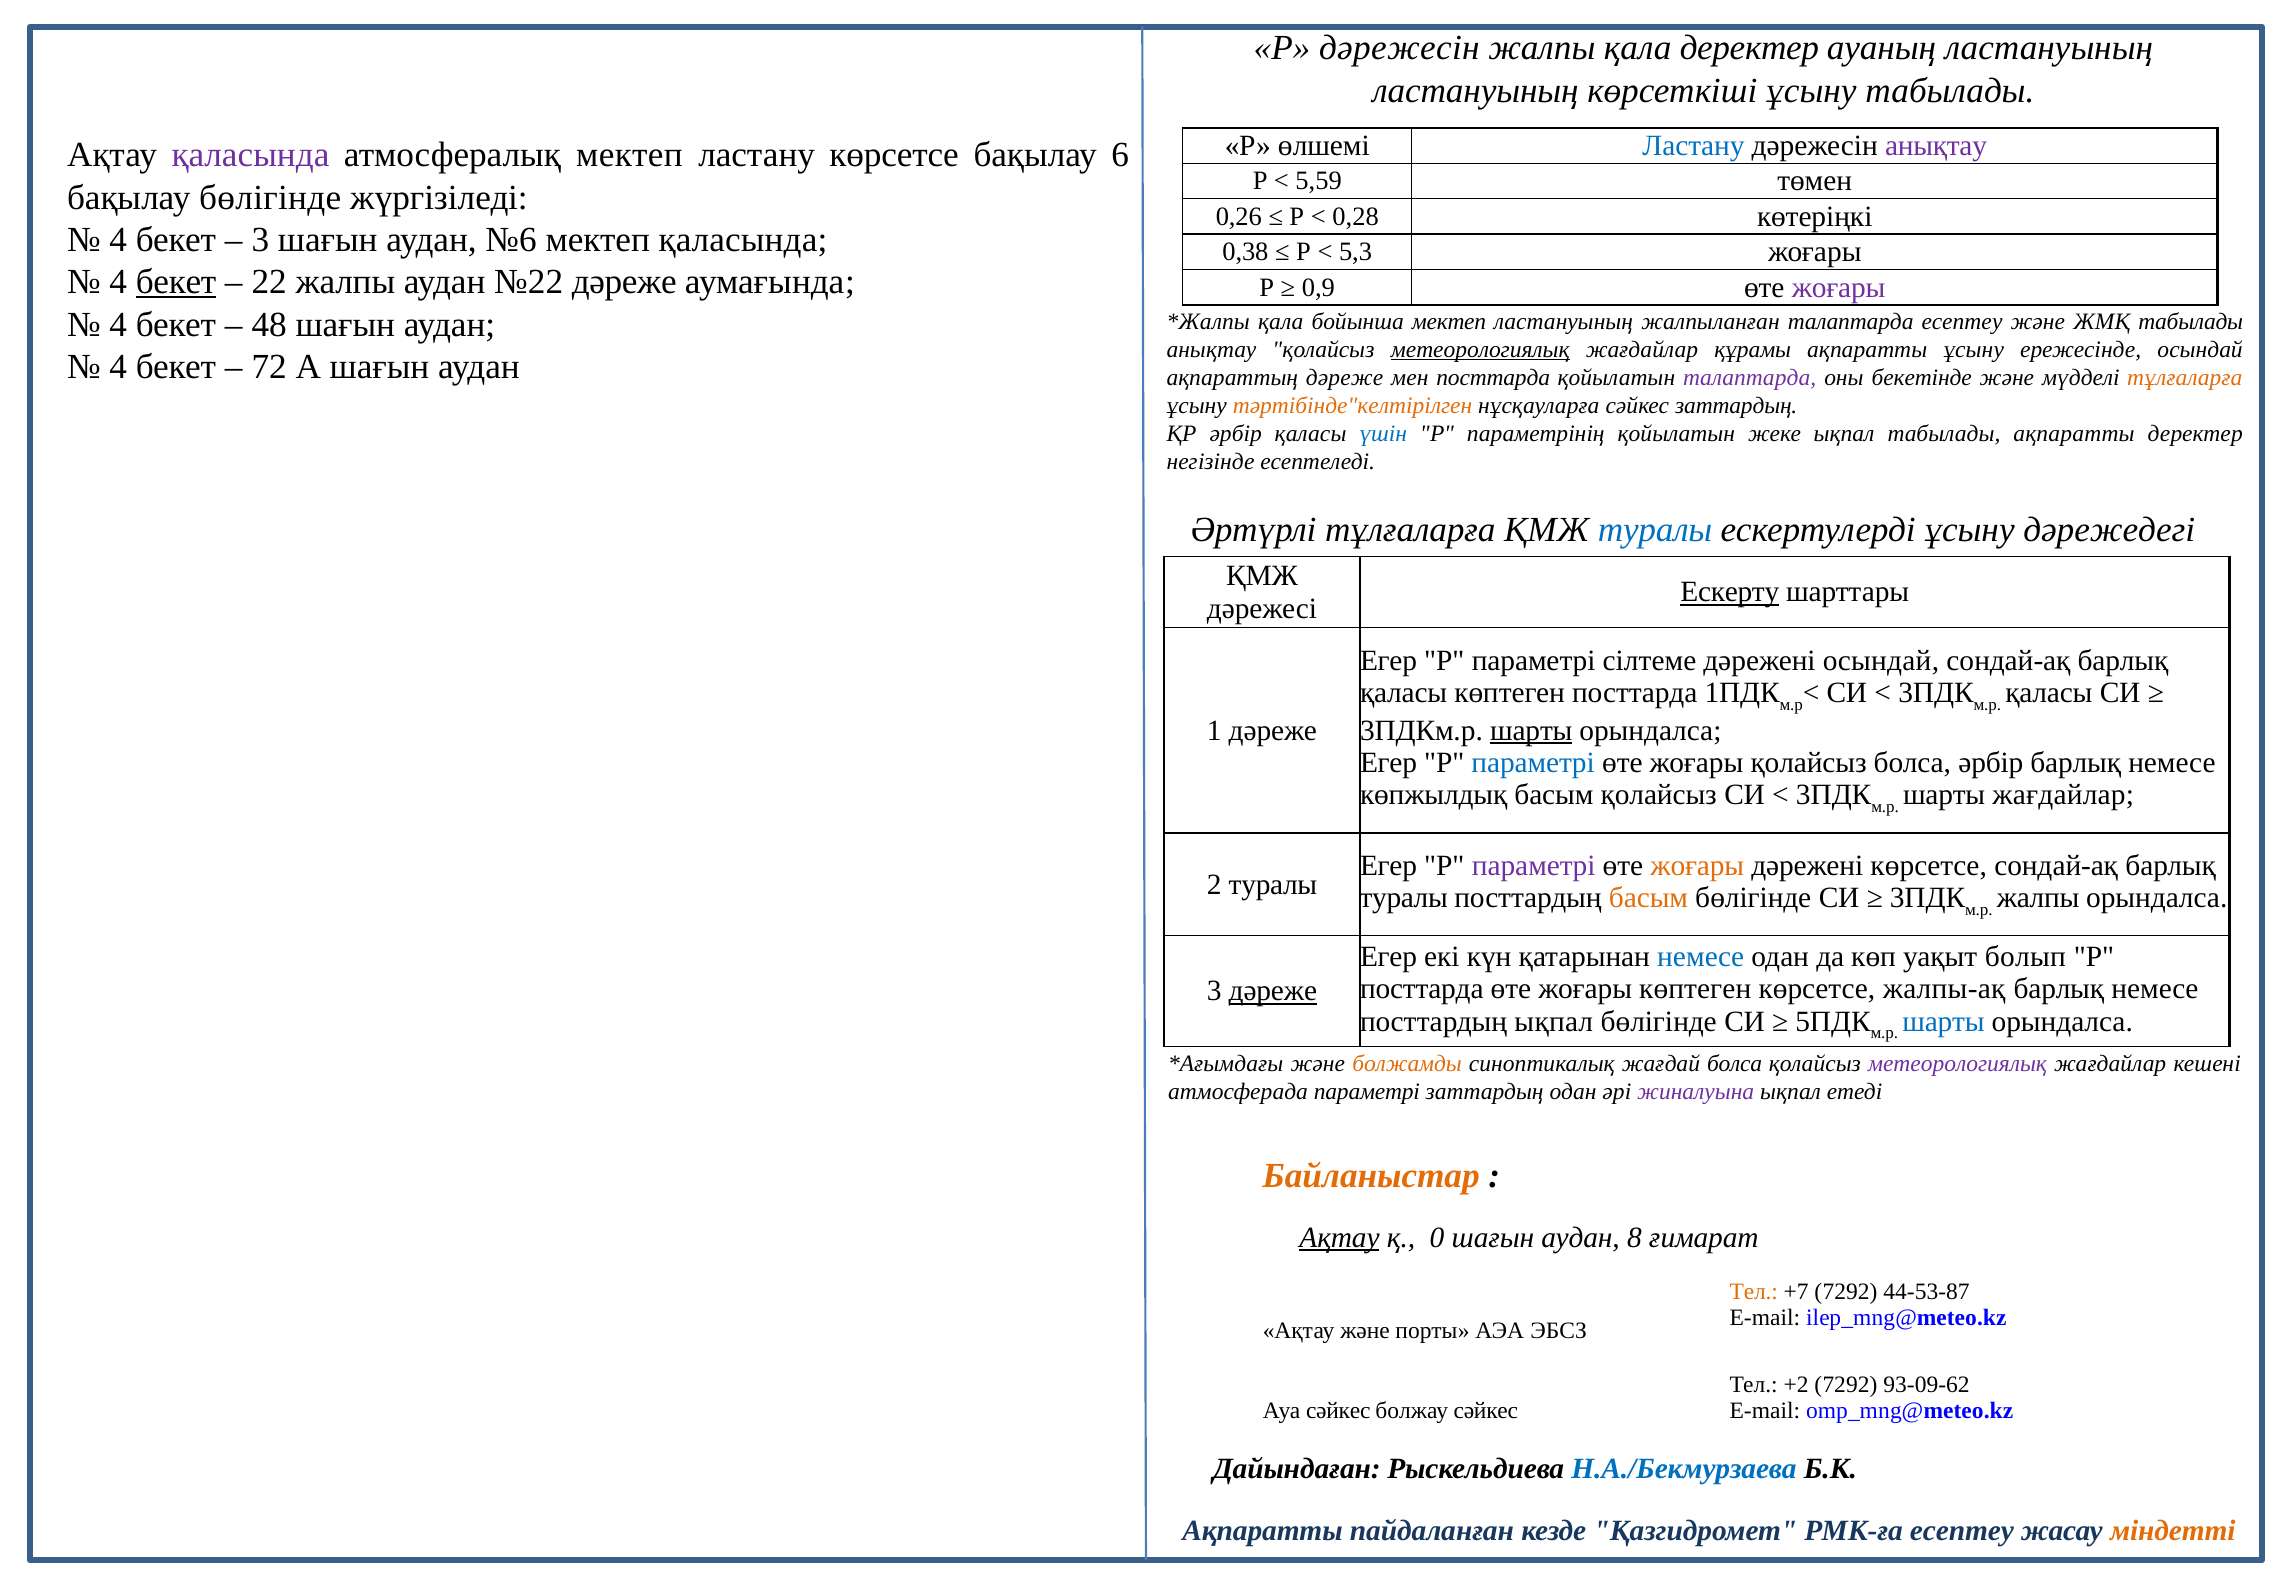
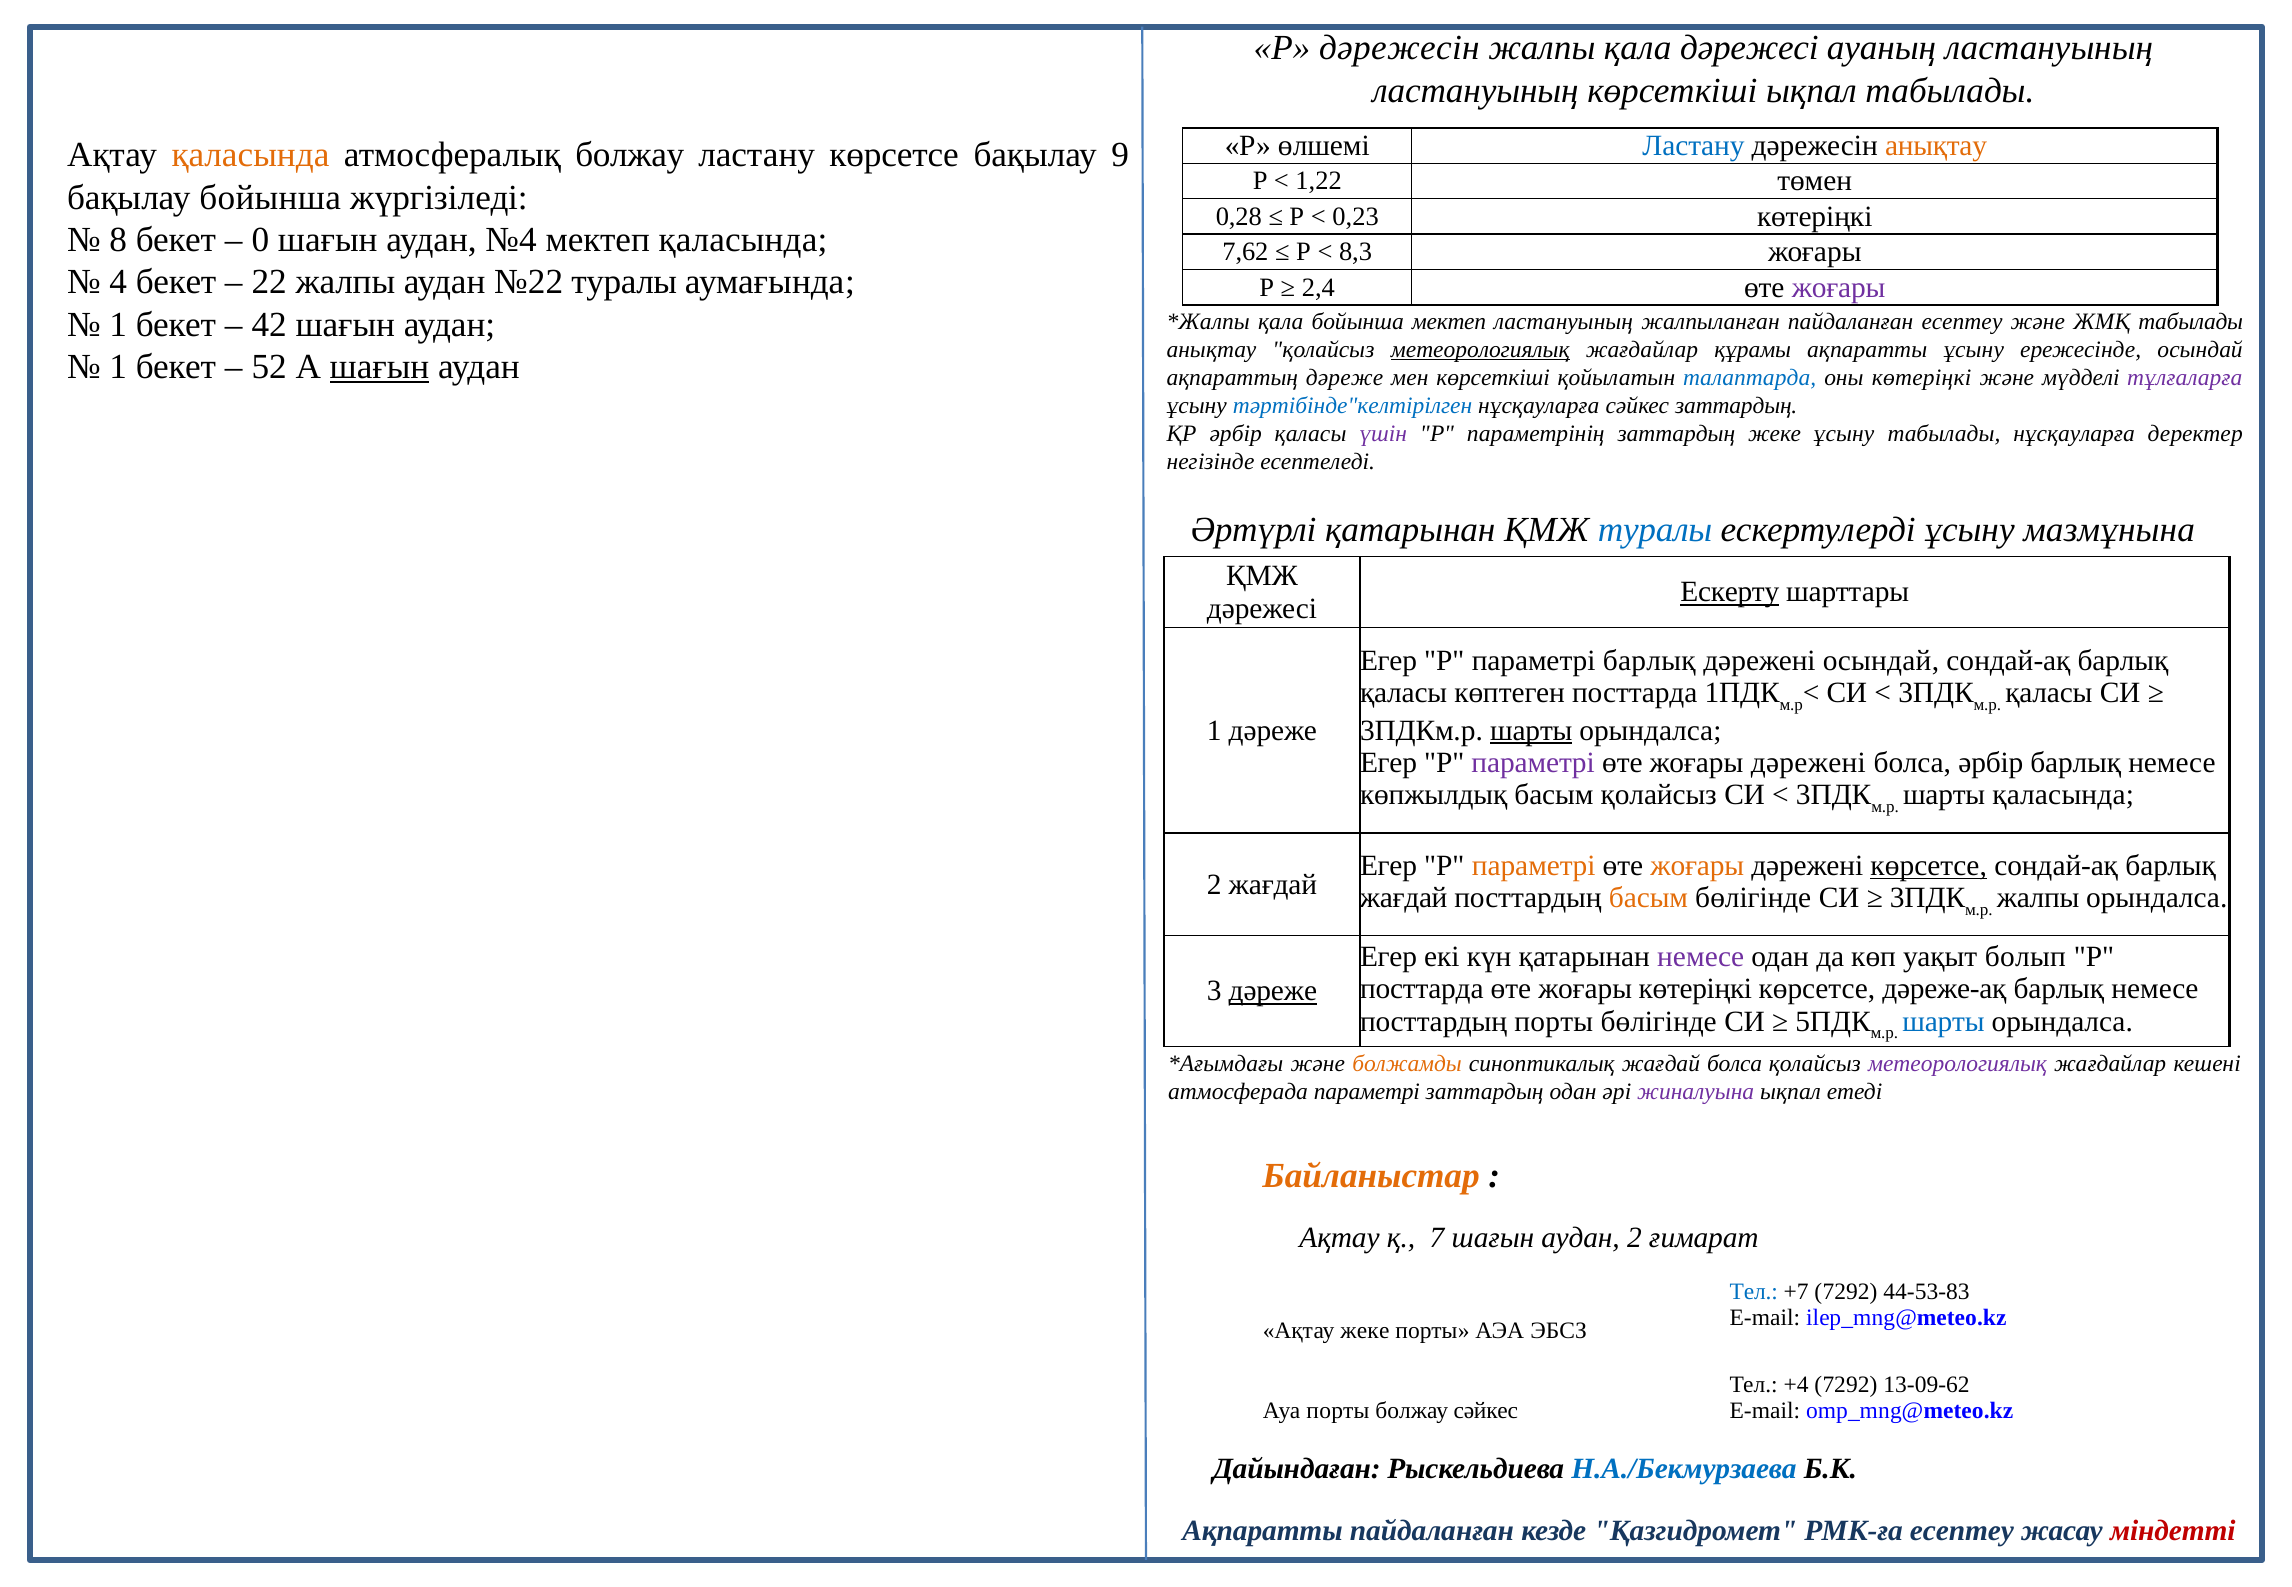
қала деректер: деректер -> дәрежесі (1749, 48)
көрсеткіші ұсыну: ұсыну -> ықпал (1811, 91)
анықтау colour: purple -> orange (1936, 146)
қаласында colour: purple -> orange (250, 155)
атмосфералық мектеп: мектеп -> болжау (630, 155)
6: 6 -> 9 (1120, 155)
5,59: 5,59 -> 1,22 (1319, 181)
бақылау бөлігінде: бөлігінде -> бойынша (270, 197)
0,26: 0,26 -> 0,28 (1239, 217)
0,28: 0,28 -> 0,23 (1356, 217)
4: 4 -> 8 (118, 240)
3: 3 -> 0 (260, 240)
№6: №6 -> №4 (511, 240)
0,38: 0,38 -> 7,62 (1245, 252)
5,3: 5,3 -> 8,3 (1356, 252)
бекет underline: present -> none (176, 282)
№22 дәреже: дәреже -> туралы (624, 282)
0,9: 0,9 -> 2,4 (1318, 287)
4: 4 -> 1 (118, 324)
48: 48 -> 42 (269, 324)
жалпыланған талаптарда: талаптарда -> пайдаланған (1851, 321)
4: 4 -> 1 (118, 367)
72: 72 -> 52 (269, 367)
шағын underline: none -> present (379, 367)
мен посттарда: посттарда -> көрсеткіші (1493, 378)
талаптарда colour: purple -> blue (1750, 378)
оны бекетінде: бекетінде -> көтеріңкі (1922, 378)
тұлғаларға colour: orange -> purple (2185, 378)
тәртібінде"келтірілген colour: orange -> blue (1353, 406)
үшін colour: blue -> purple (1383, 434)
параметрінің қойылатын: қойылатын -> заттардың (1676, 434)
жеке ықпал: ықпал -> ұсыну (1844, 434)
табылады ақпаратты: ақпаратты -> нұсқауларға (2074, 434)
Әртүрлі тұлғаларға: тұлғаларға -> қатарынан (1410, 530)
дәрежедегі: дәрежедегі -> мазмұнына (2109, 530)
параметрі сілтеме: сілтеме -> барлық (1649, 661)
параметрі colour: blue -> purple (1533, 763)
қолайсыз: қолайсыз -> дәрежені (1808, 763)
шарты жағдайлар: жағдайлар -> қаласында (2063, 795)
параметрі colour: purple -> orange (1534, 866)
көрсетсе underline: none -> present (1929, 866)
2 туралы: туралы -> жағдай (1273, 884)
туралы: туралы -> жағдай (1404, 898)
немесе colour: blue -> purple (1701, 956)
жоғары көптеген: көптеген -> көтеріңкі (1695, 989)
жалпы-ақ: жалпы-ақ -> дәреже-ақ (1944, 989)
посттардың ықпал: ықпал -> порты (1554, 1021)
Ақтау underline: present -> none (1340, 1237)
0: 0 -> 7 (1437, 1237)
аудан 8: 8 -> 2 (1634, 1237)
Тел colour: orange -> blue (1754, 1291)
44-53-87: 44-53-87 -> 44-53-83 (1927, 1291)
Ақтау және: және -> жеке (1365, 1331)
+2: +2 -> +4 (1796, 1384)
93-09-62: 93-09-62 -> 13-09-62 (1927, 1384)
Ауа сәйкес: сәйкес -> порты (1338, 1410)
міндетті colour: orange -> red (2173, 1531)
